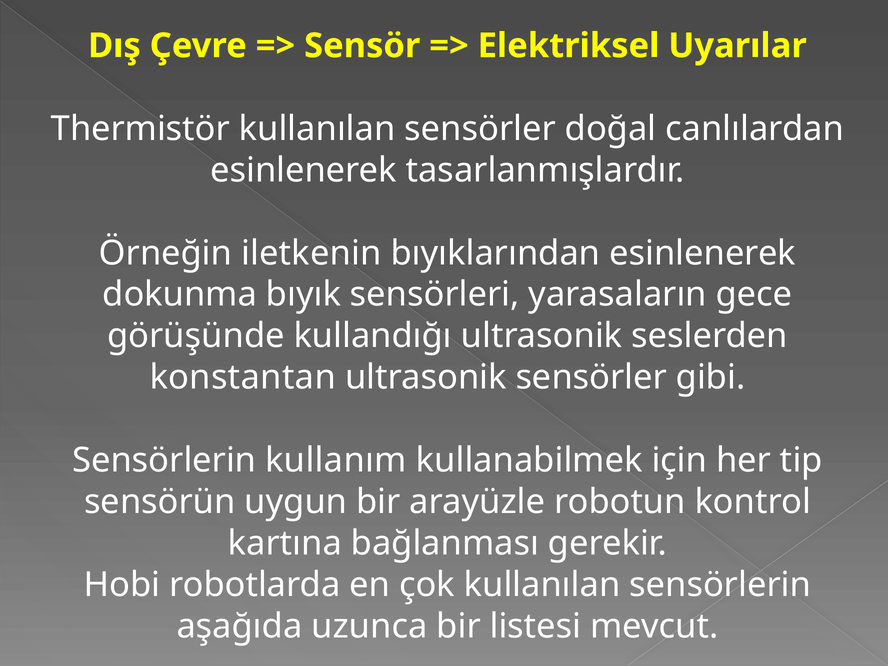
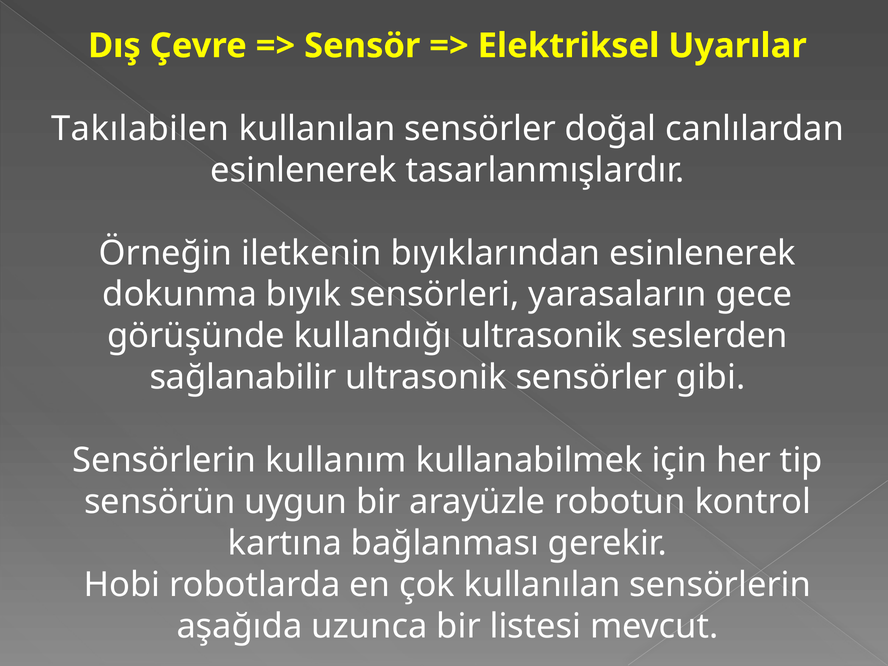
Thermistör: Thermistör -> Takılabilen (140, 129)
konstantan: konstantan -> sağlanabilir (243, 378)
